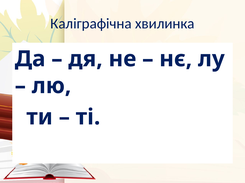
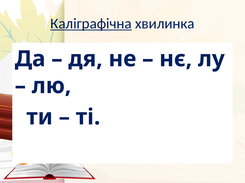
Каліграфічна underline: none -> present (91, 24)
